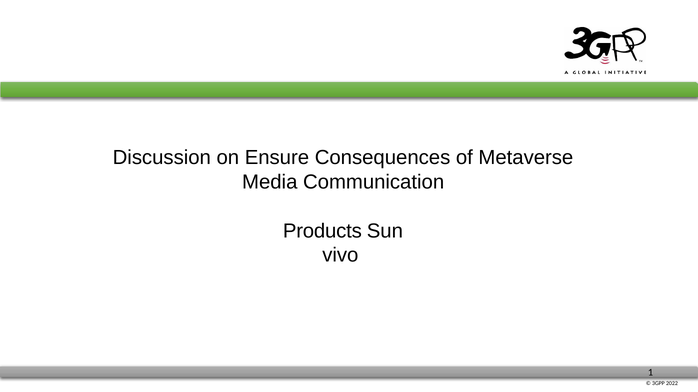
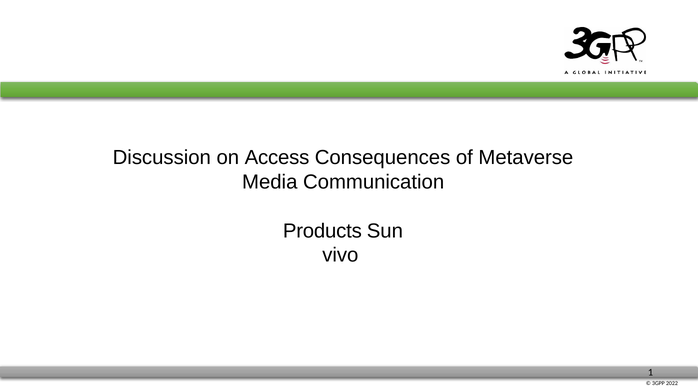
Ensure: Ensure -> Access (277, 158)
